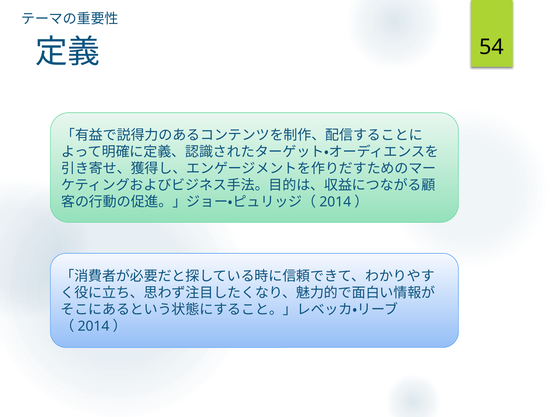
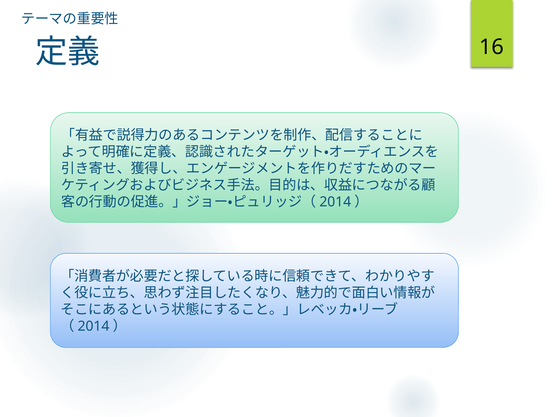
54: 54 -> 16 (491, 47)
